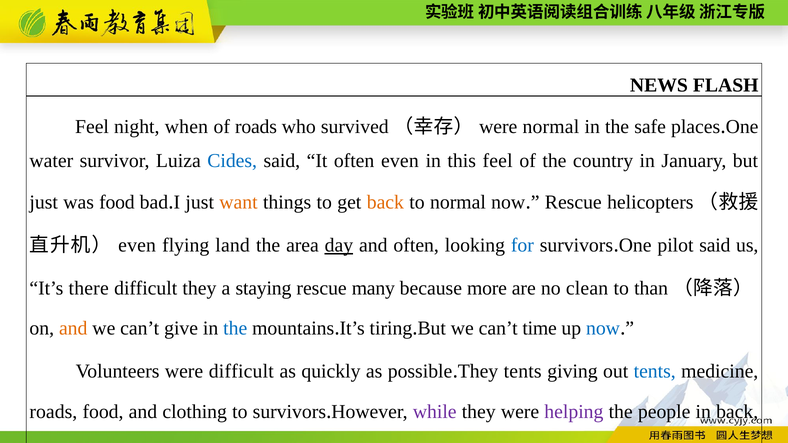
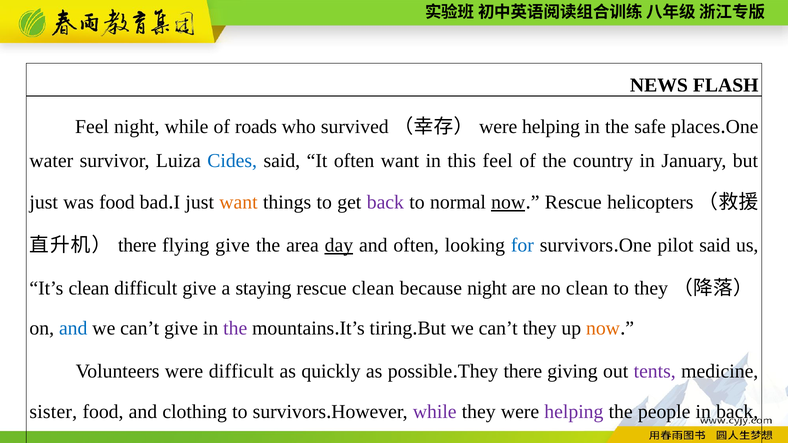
night when: when -> while (187, 127)
normal: normal -> helping (551, 127)
often even: even -> want (400, 161)
back colour: orange -> purple (385, 202)
now underline: none -> present (508, 202)
even: even -> there (137, 245)
flying land: land -> give (233, 245)
It’s there: there -> clean (89, 288)
difficult they: they -> give (199, 288)
rescue many: many -> clean (373, 288)
because more: more -> night (487, 288)
to than: than -> they (651, 288)
and colour: orange -> blue (73, 329)
the colour: blue -> purple (235, 329)
can’t time: time -> they (540, 329)
now colour: blue -> orange (603, 329)
They tents: tents -> there (523, 372)
tents colour: blue -> purple (655, 372)
roads: roads -> sister (53, 412)
